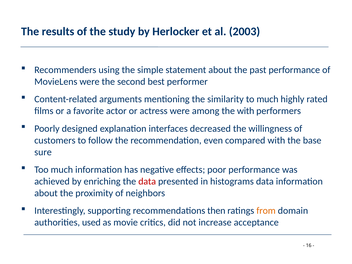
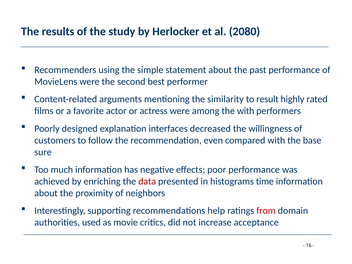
2003: 2003 -> 2080 (245, 32)
to much: much -> result (267, 99)
histograms data: data -> time (265, 181)
then: then -> help (216, 211)
from colour: orange -> red (266, 211)
